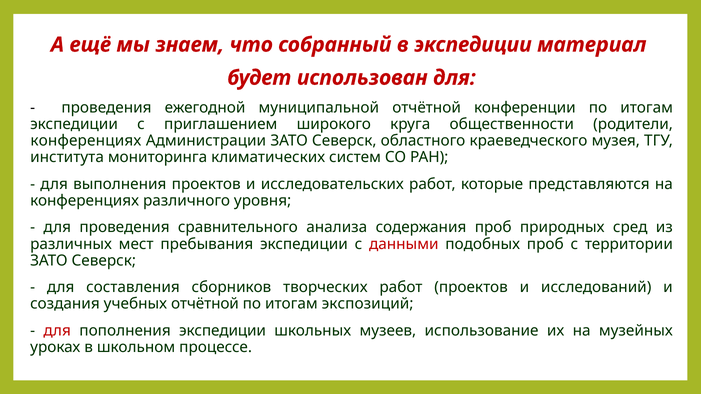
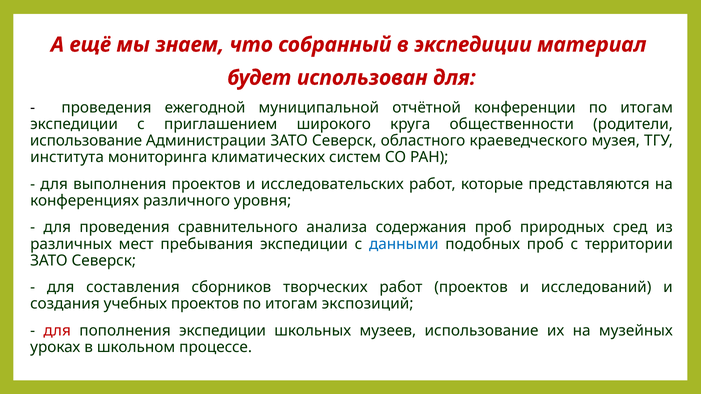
конференциях: конференциях -> использование (86, 141)
данными colour: red -> blue (404, 244)
учебных отчётной: отчётной -> проектов (205, 304)
